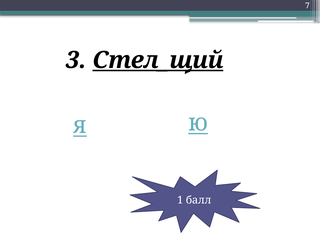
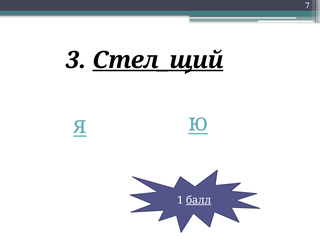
балл underline: none -> present (199, 200)
